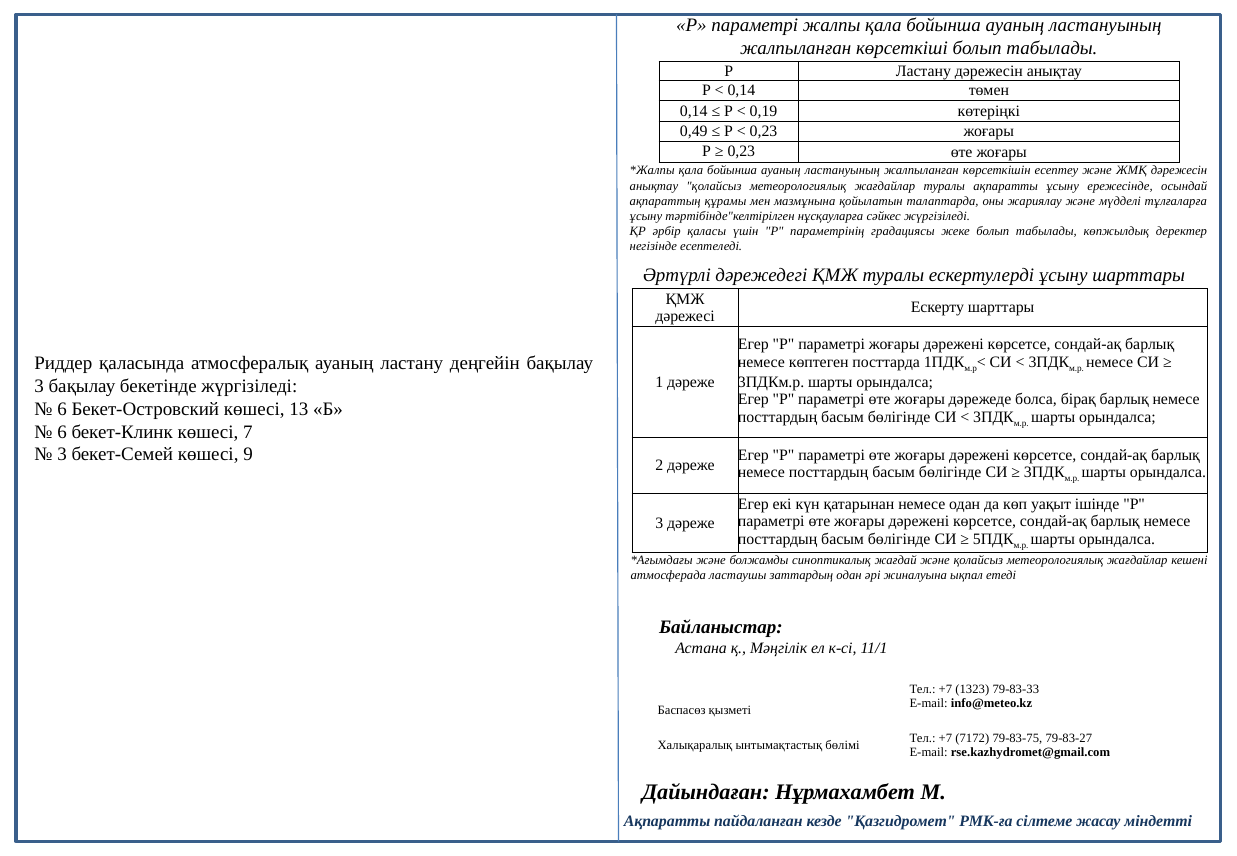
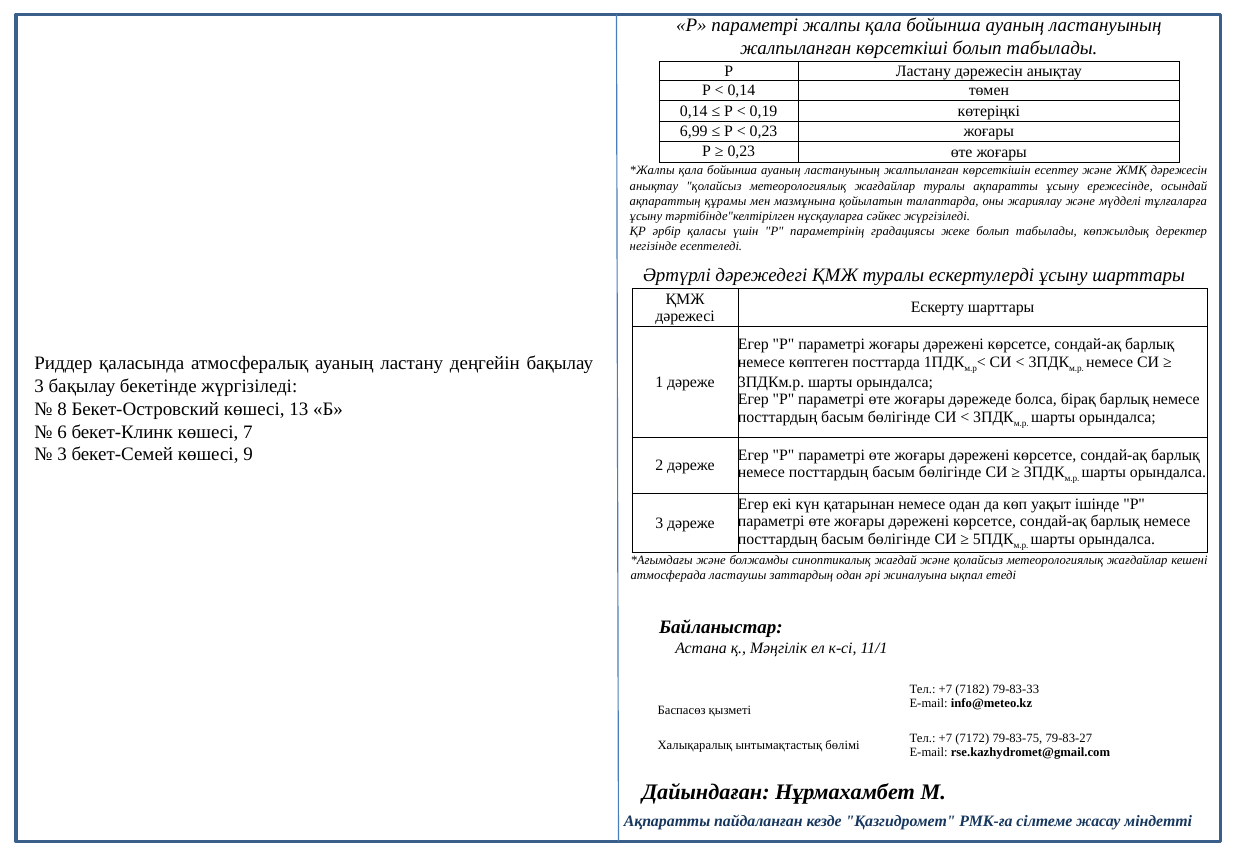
0,49: 0,49 -> 6,99 (694, 131)
6: 6 -> 8 (62, 409)
1323: 1323 -> 7182 (972, 689)
